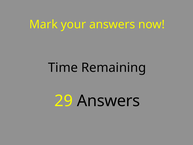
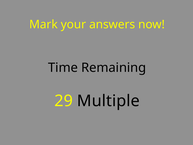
29 Answers: Answers -> Multiple (108, 101)
